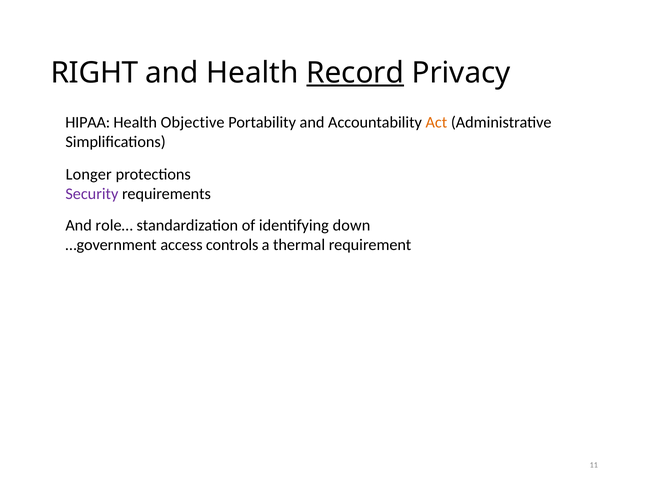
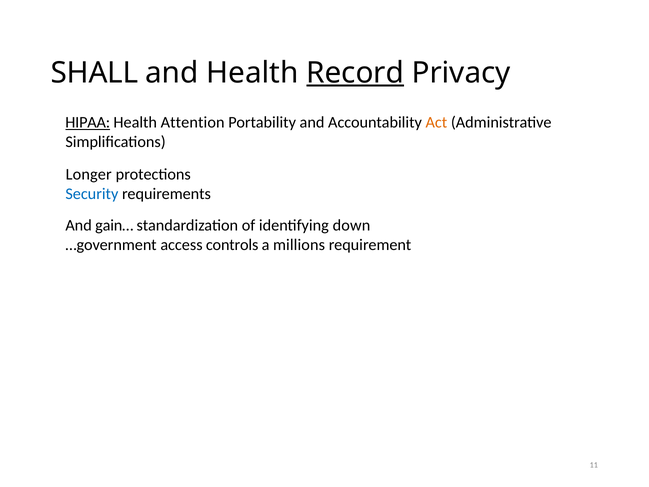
RIGHT: RIGHT -> SHALL (95, 73)
HIPAA underline: none -> present (88, 123)
Objective: Objective -> Attention (193, 123)
Security colour: purple -> blue (92, 194)
role…: role… -> gain… (114, 225)
thermal: thermal -> millions (299, 245)
